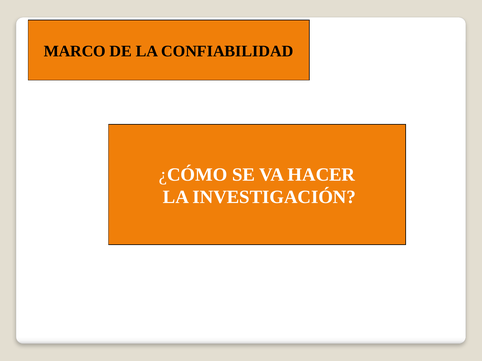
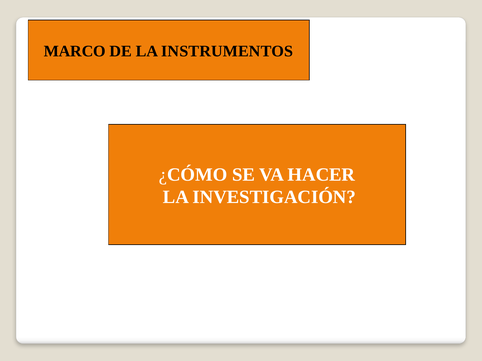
CONFIABILIDAD: CONFIABILIDAD -> INSTRUMENTOS (227, 51)
